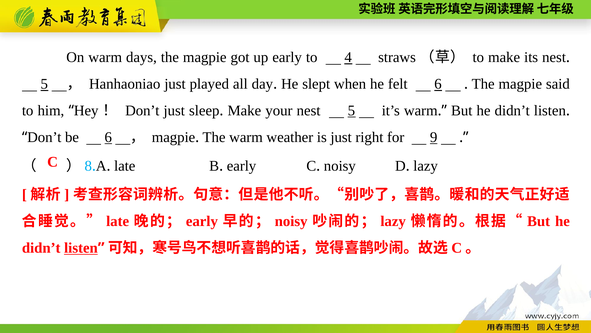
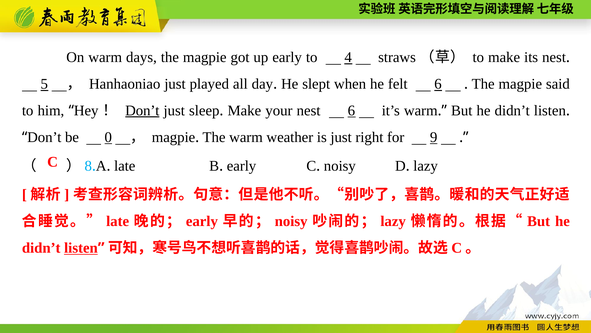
Don’t underline: none -> present (142, 110)
nest 5: 5 -> 6 (351, 110)
be 6: 6 -> 0 (108, 137)
